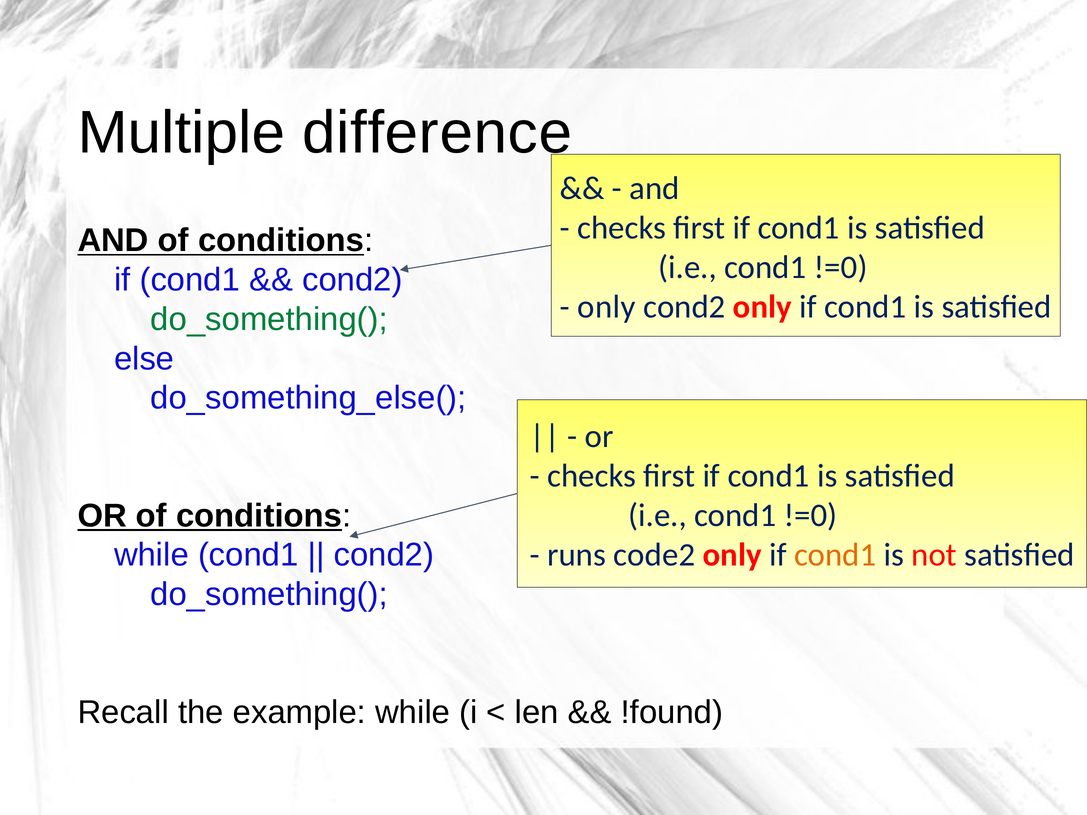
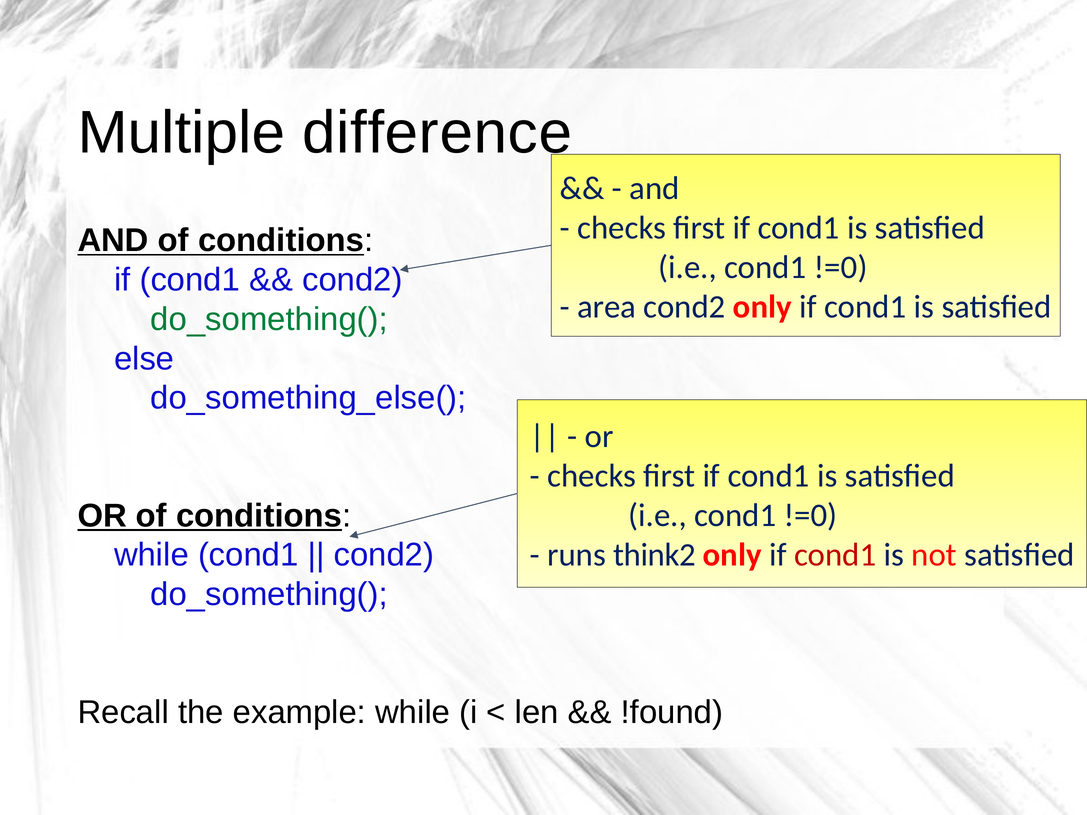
only: only -> area (607, 307)
code2: code2 -> think2 (655, 555)
cond1 colour: orange -> red (835, 555)
